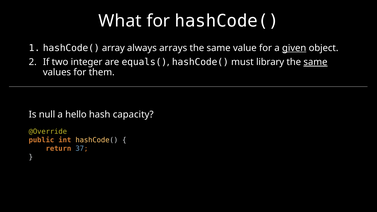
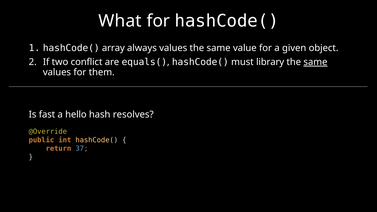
always arrays: arrays -> values (173, 48)
given underline: present -> none (294, 48)
integer: integer -> conflict (87, 62)
null: null -> fast (47, 115)
capacity: capacity -> resolves (133, 115)
